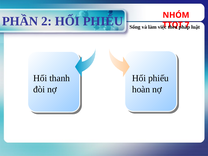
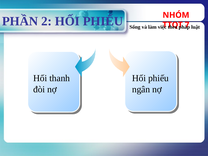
hoàn: hoàn -> ngân (141, 89)
